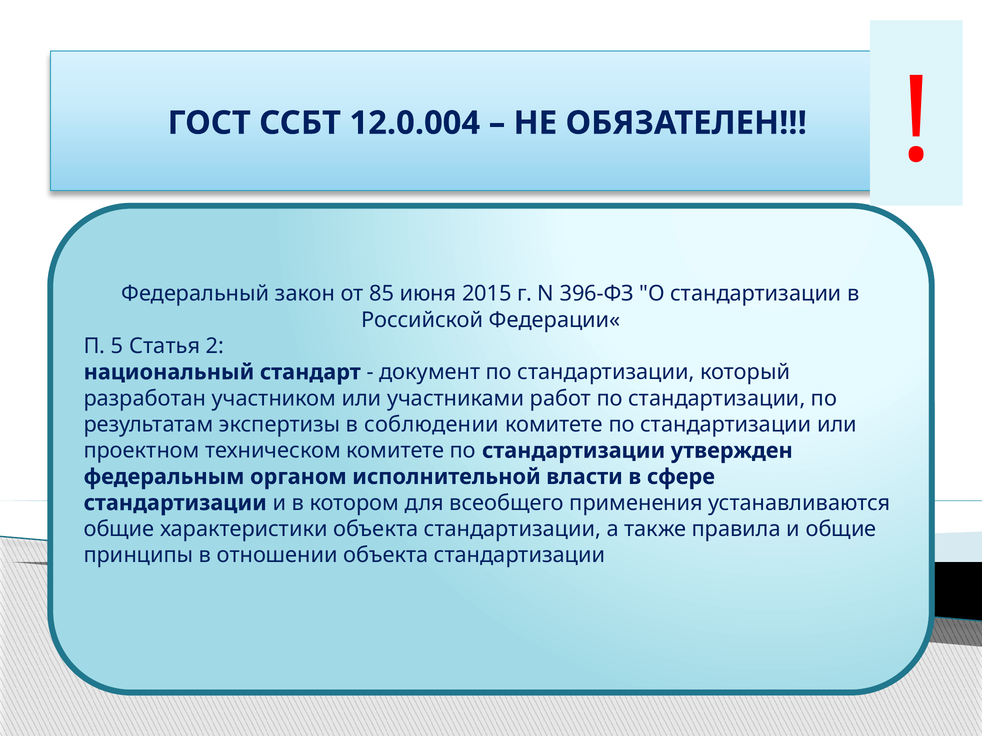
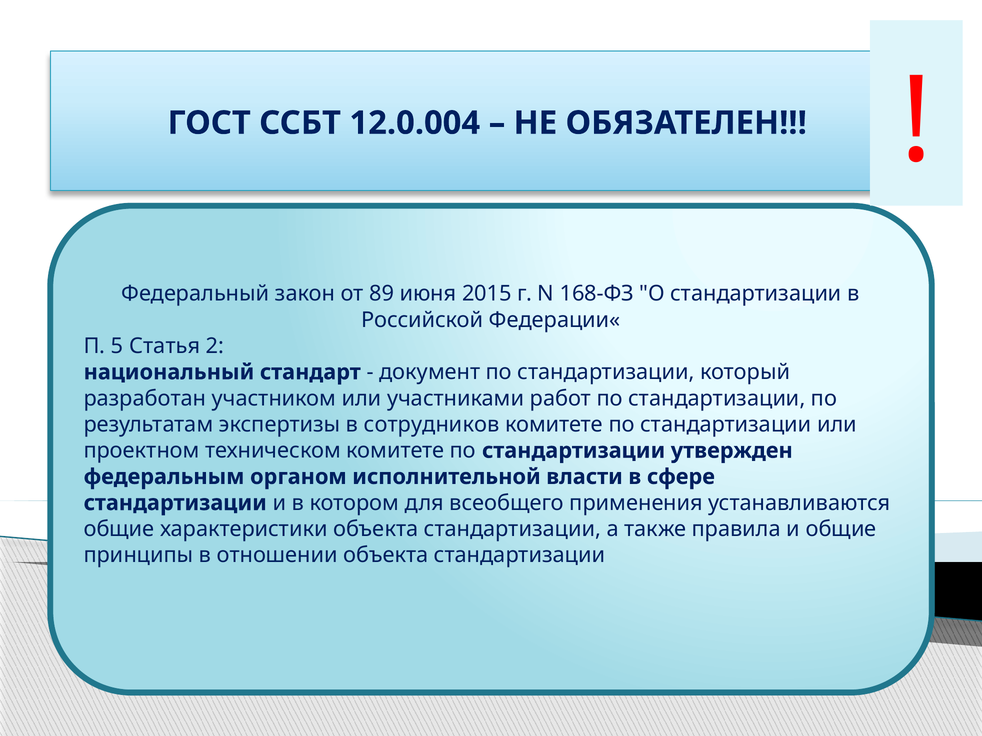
85: 85 -> 89 (382, 294)
396-ФЗ: 396-ФЗ -> 168-ФЗ (597, 294)
соблюдении: соблюдении -> сотрудников (432, 425)
